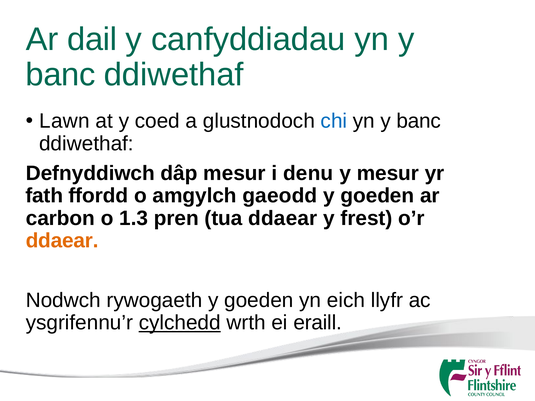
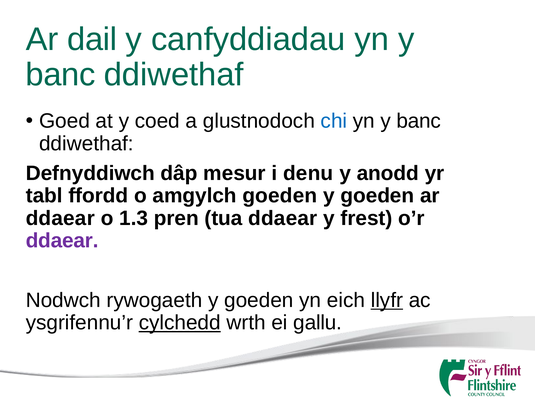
Lawn: Lawn -> Goed (65, 121)
y mesur: mesur -> anodd (388, 173)
fath: fath -> tabl (44, 196)
amgylch gaeodd: gaeodd -> goeden (280, 196)
carbon: carbon -> ddaear (60, 218)
ddaear colour: orange -> purple (62, 241)
llyfr underline: none -> present (387, 300)
eraill: eraill -> gallu (318, 323)
